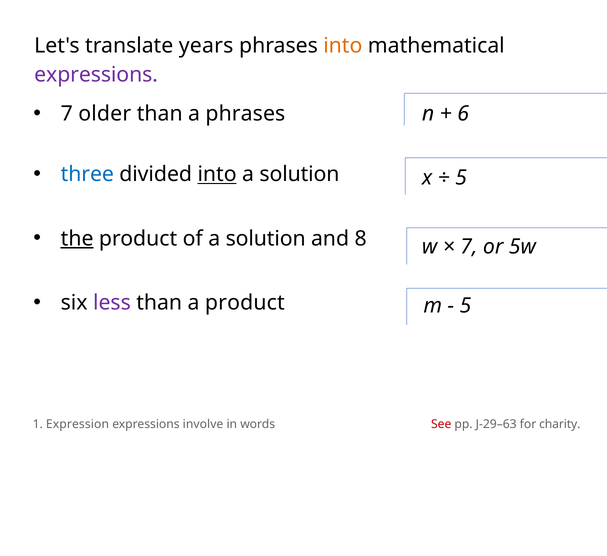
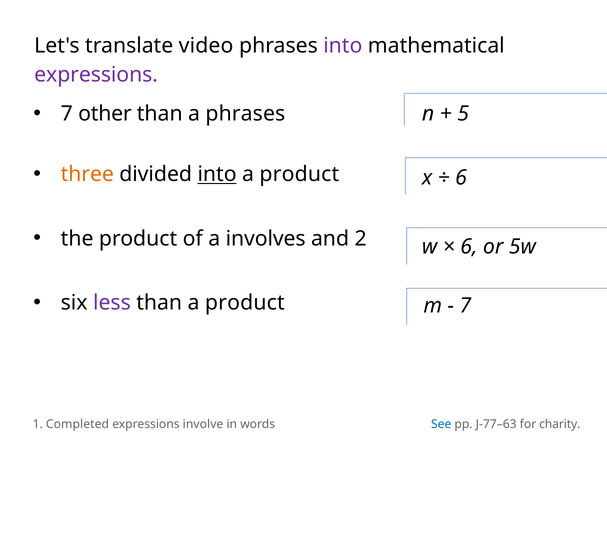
years: years -> video (206, 46)
into colour: orange -> purple (343, 46)
older: older -> other (105, 114)
6: 6 -> 5 (463, 114)
three colour: blue -> orange (87, 174)
solution: solution -> product (299, 174)
5: 5 -> 6 (461, 178)
the underline: present -> none (77, 239)
of a solution: solution -> involves (266, 239)
8: 8 -> 2 (361, 239)
7: 7 -> 6 (469, 247)
5: 5 -> 7 (465, 306)
Expression: Expression -> Completed (78, 424)
See colour: red -> blue (441, 424)
J-29–63: J-29–63 -> J-77–63 (496, 424)
